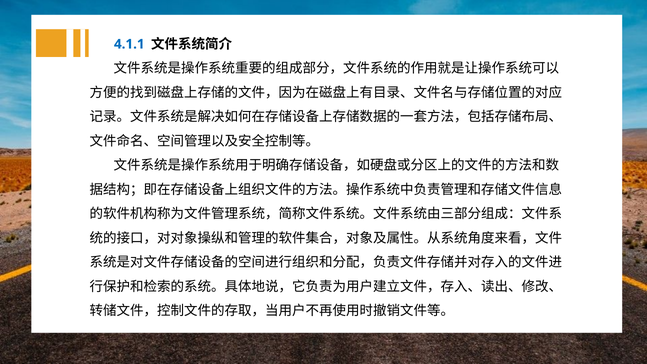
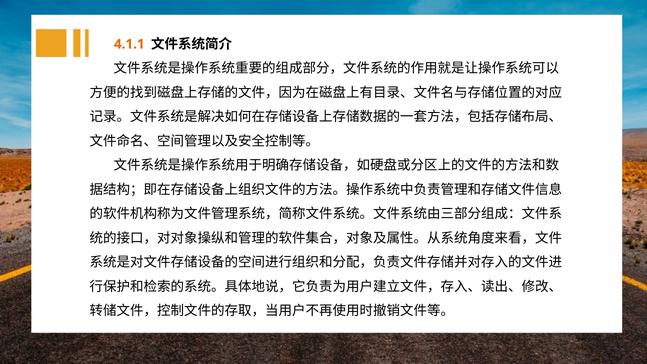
4.1.1 colour: blue -> orange (129, 44)
